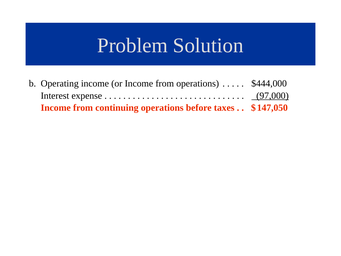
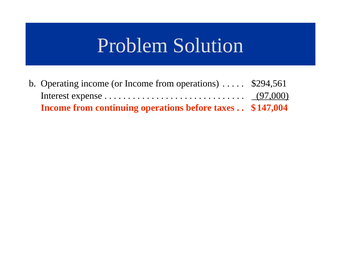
$444,000: $444,000 -> $294,561 (269, 83)
147,050: 147,050 -> 147,004 (272, 108)
